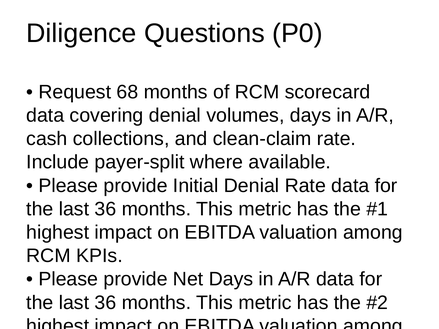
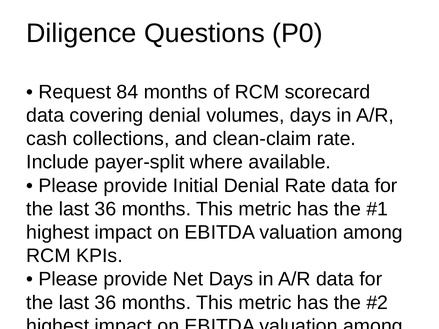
68: 68 -> 84 (127, 92)
